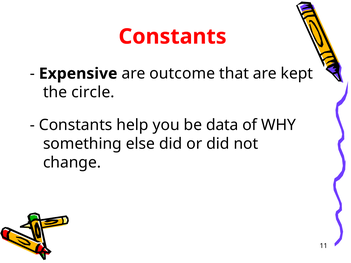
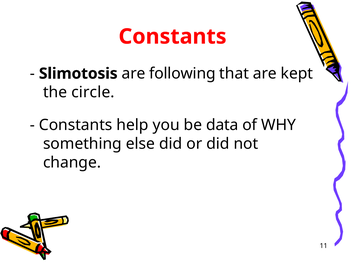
Expensive: Expensive -> Slimotosis (78, 74)
outcome: outcome -> following (182, 74)
